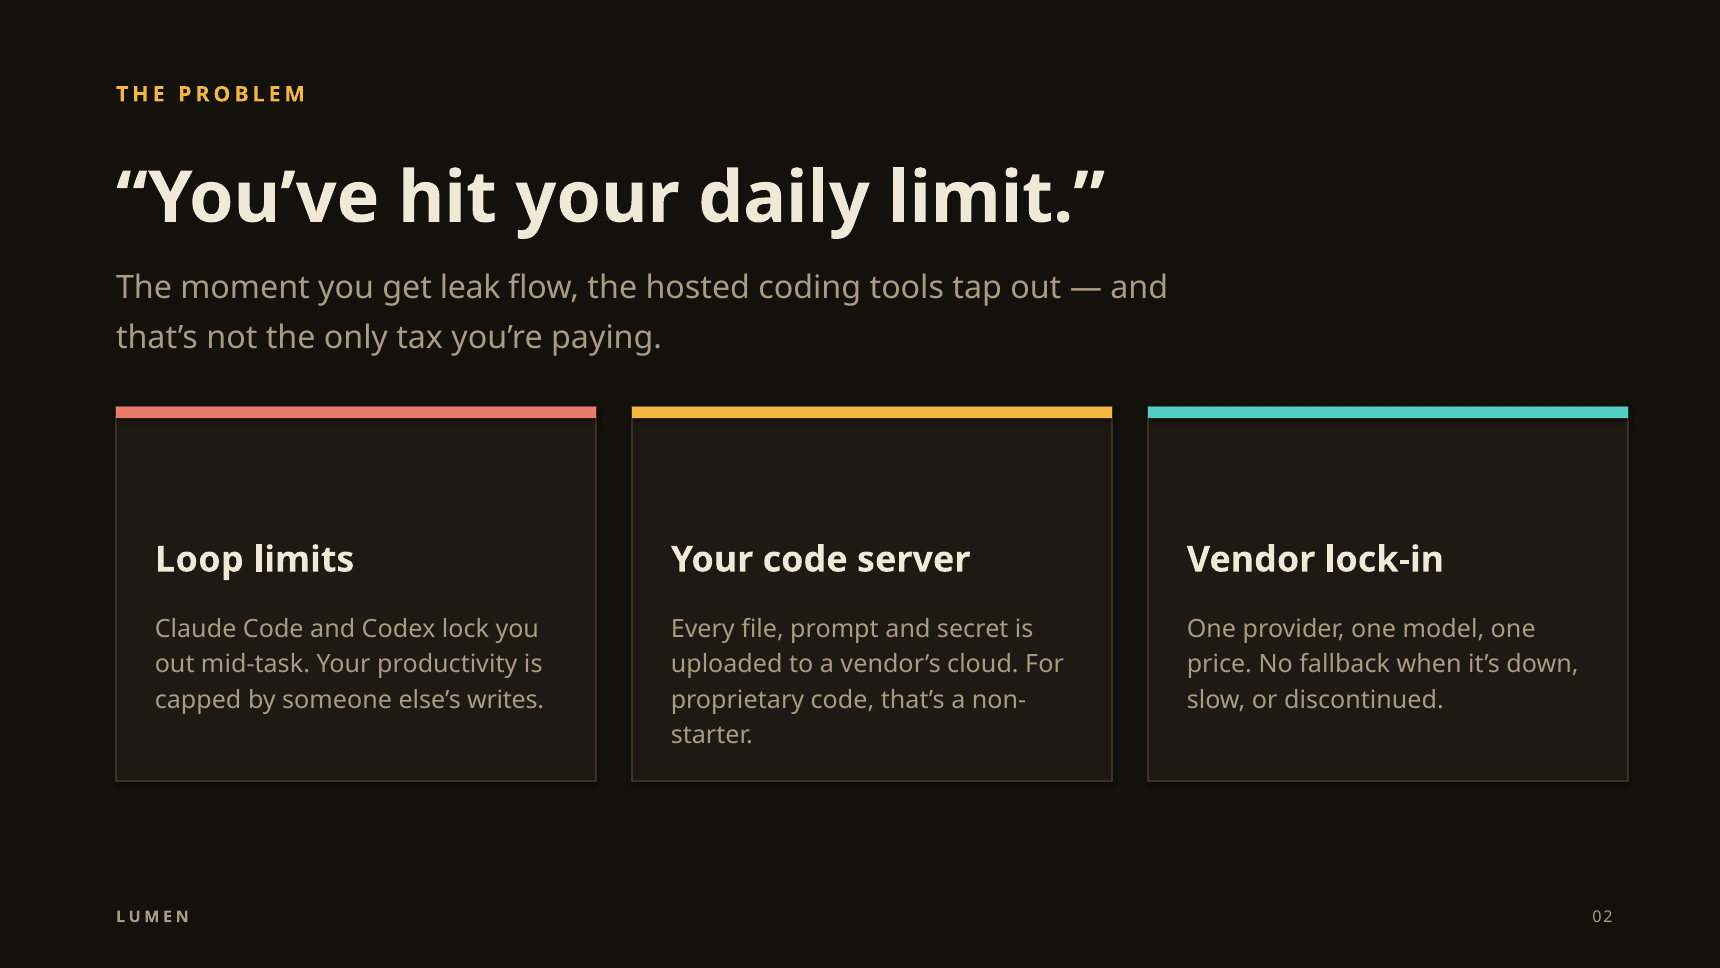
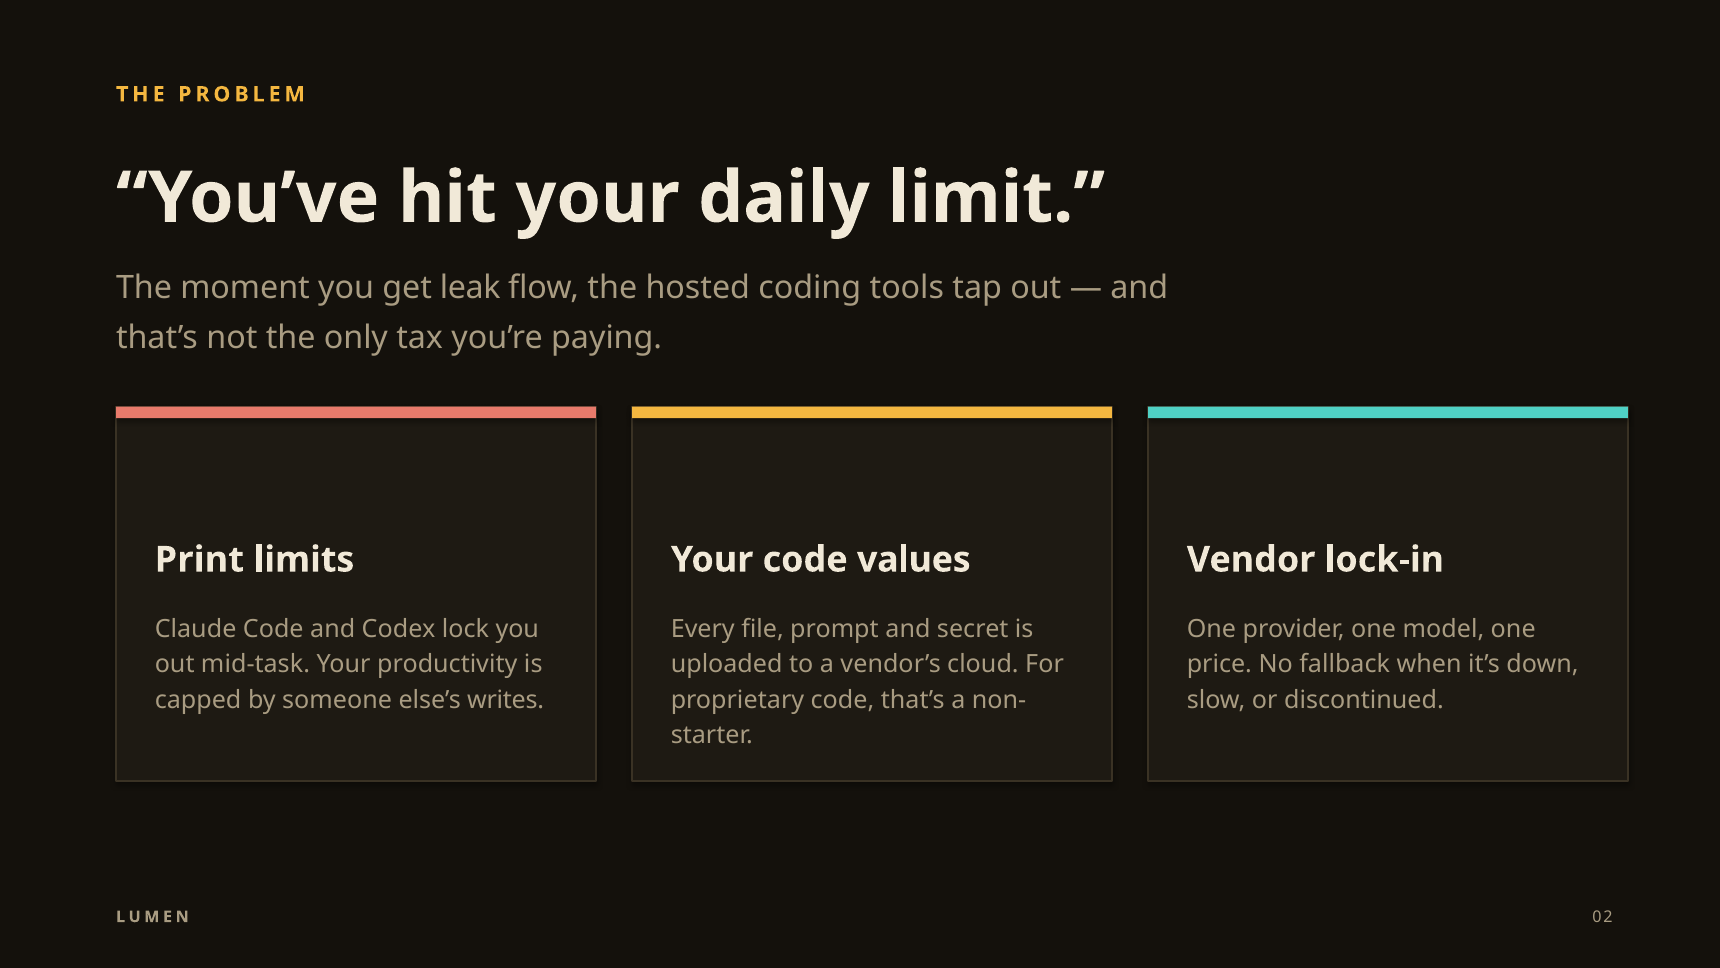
Loop: Loop -> Print (199, 559)
server: server -> values (914, 559)
